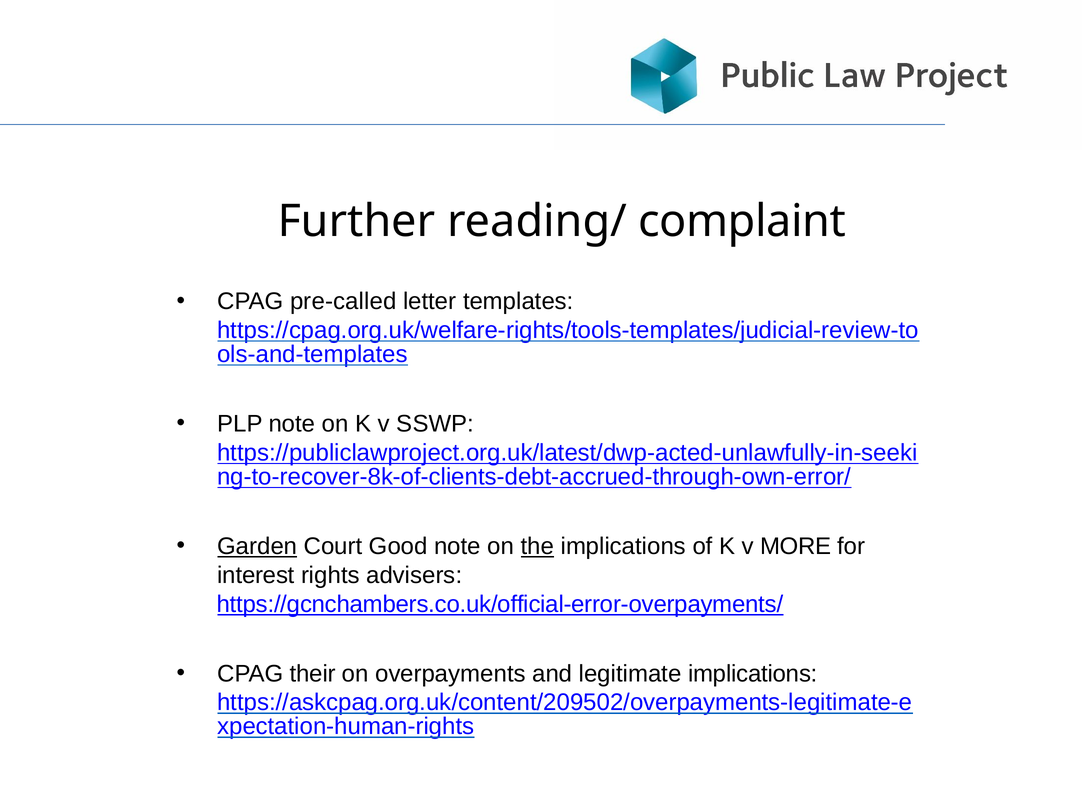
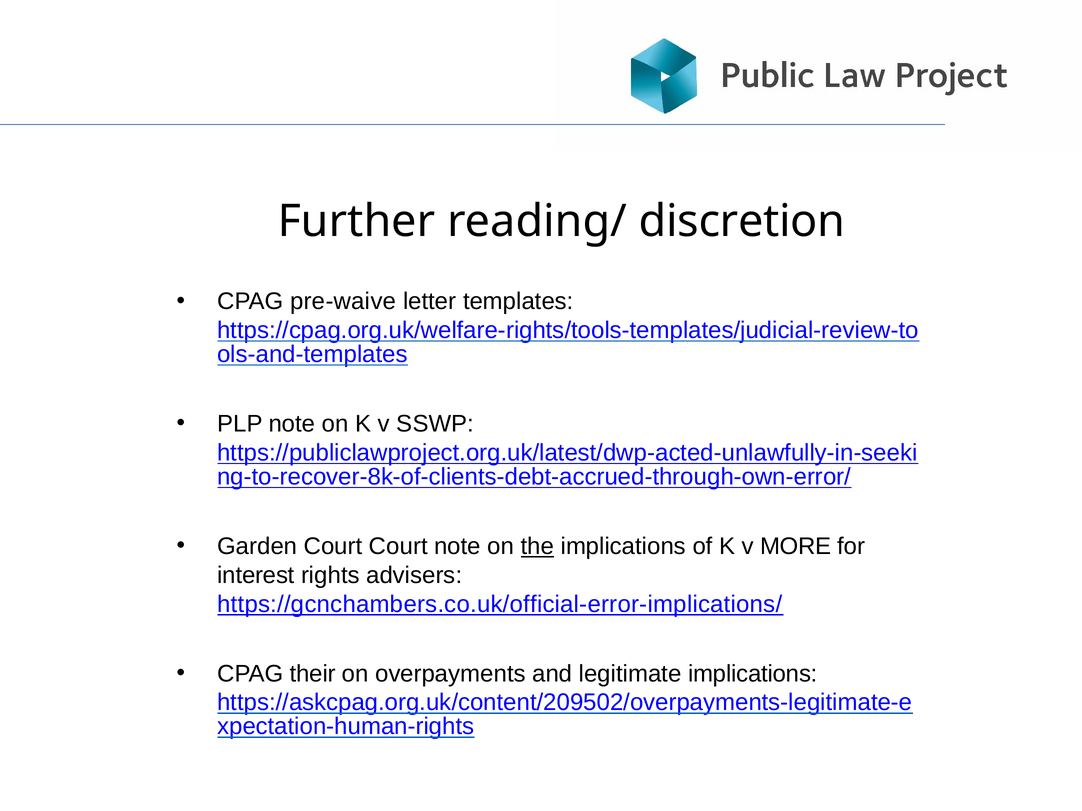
complaint: complaint -> discretion (742, 222)
pre-called: pre-called -> pre-waive (343, 302)
Garden underline: present -> none (257, 547)
Court Good: Good -> Court (398, 547)
https://gcnchambers.co.uk/official-error-overpayments/: https://gcnchambers.co.uk/official-error-overpayments/ -> https://gcnchambers.co.uk/official-error-implications/ (500, 604)
